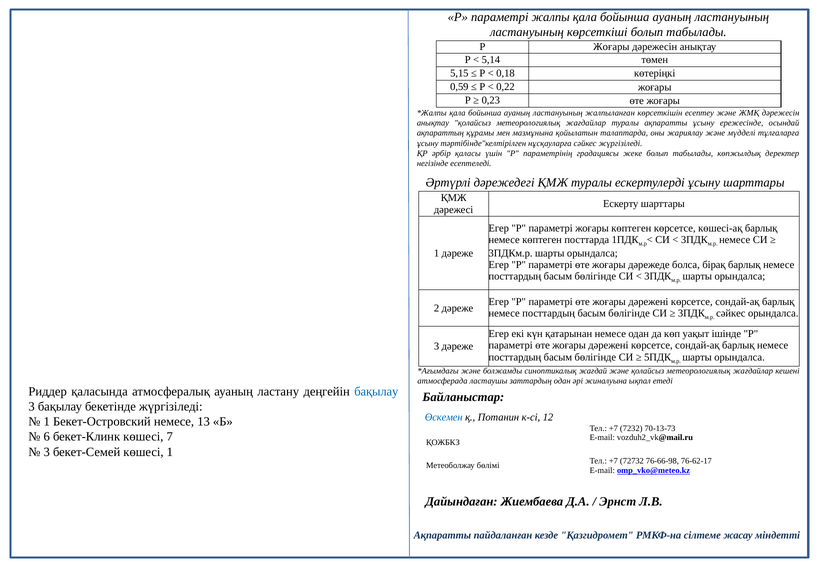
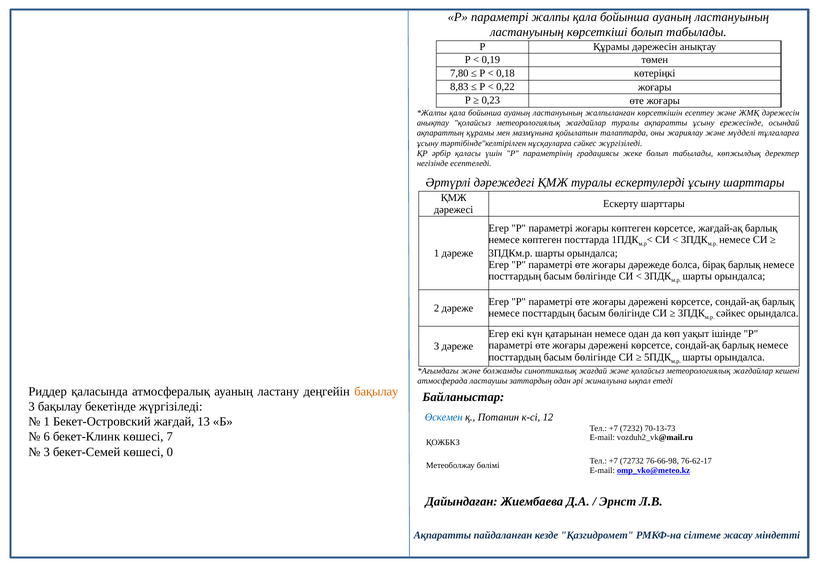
Р Жоғары: Жоғары -> Құрамы (611, 47)
5,14: 5,14 -> 0,19 (491, 60)
5,15: 5,15 -> 7,80 (459, 73)
0,59: 0,59 -> 8,83 (459, 87)
көшесі-ақ: көшесі-ақ -> жағдай-ақ (720, 228)
бақылау colour: blue -> orange (376, 391)
Бекет-Островский немесе: немесе -> жағдай (174, 422)
көшесі 1: 1 -> 0 (170, 452)
